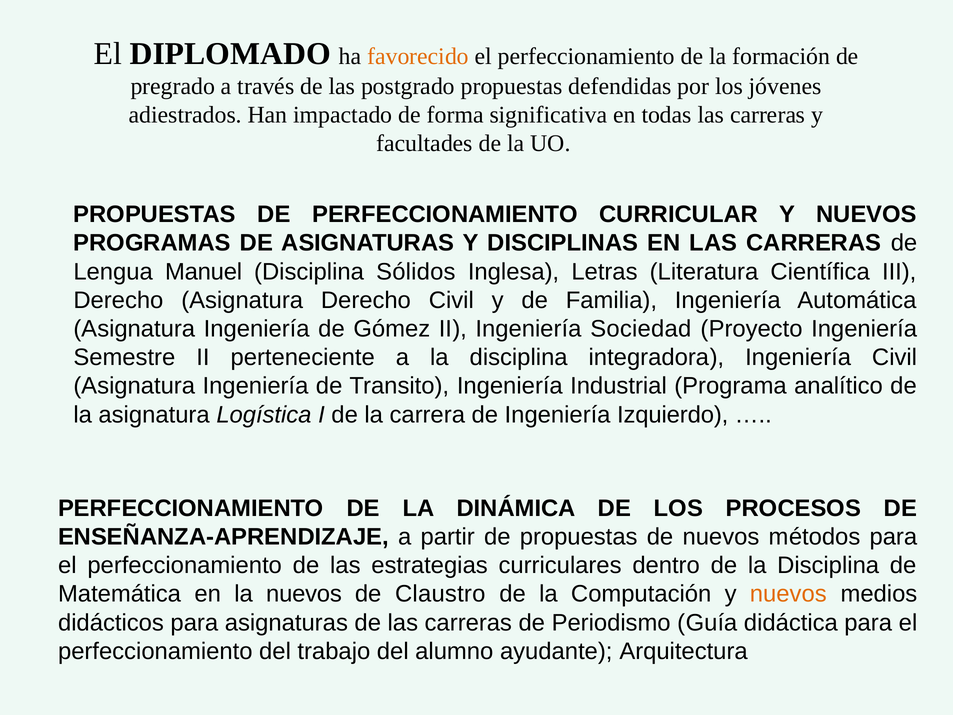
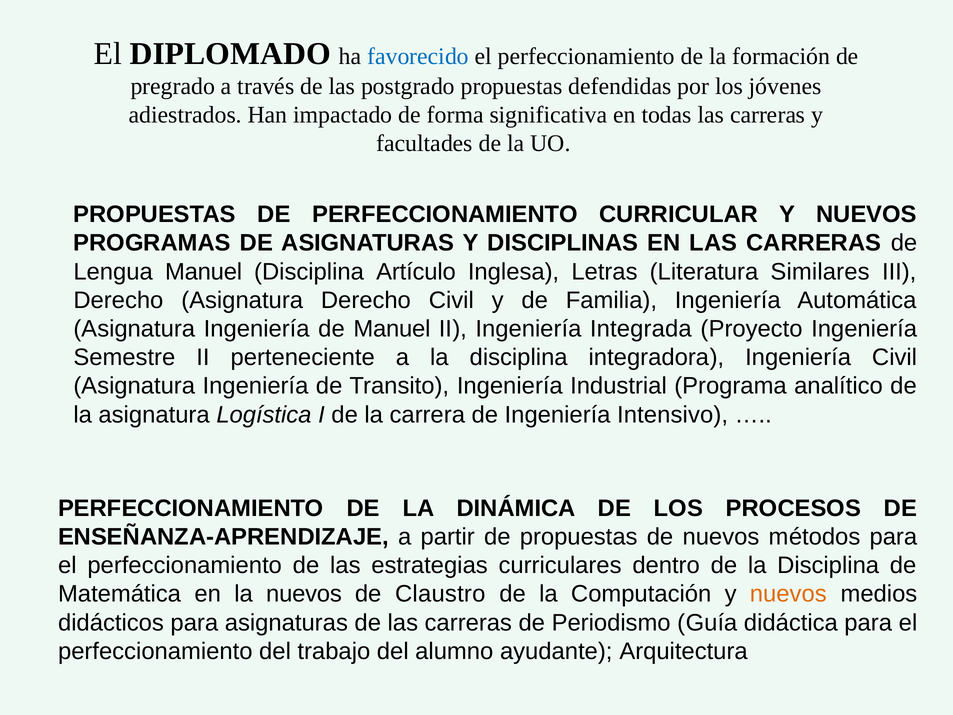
favorecido colour: orange -> blue (418, 56)
Sólidos: Sólidos -> Artículo (416, 272)
Científica: Científica -> Similares (820, 272)
de Gómez: Gómez -> Manuel (392, 329)
Sociedad: Sociedad -> Integrada (641, 329)
Izquierdo: Izquierdo -> Intensivo (673, 415)
